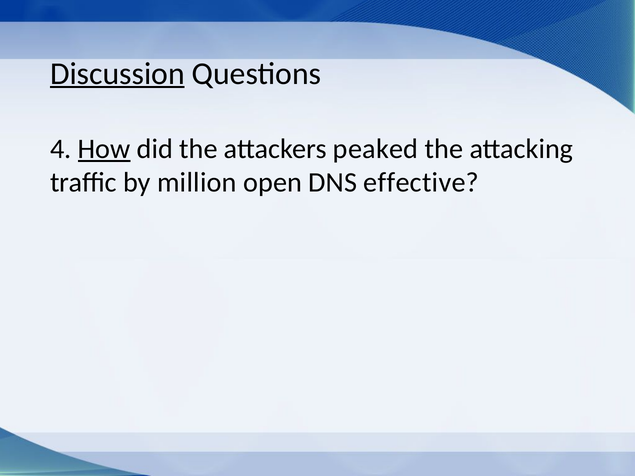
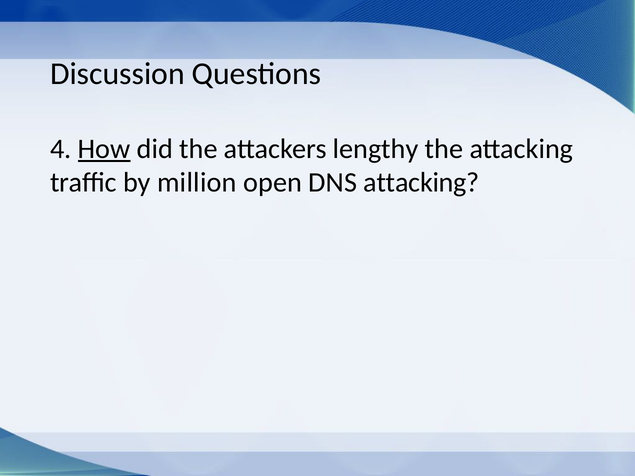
Discussion underline: present -> none (117, 74)
peaked: peaked -> lengthy (376, 149)
DNS effective: effective -> attacking (421, 183)
